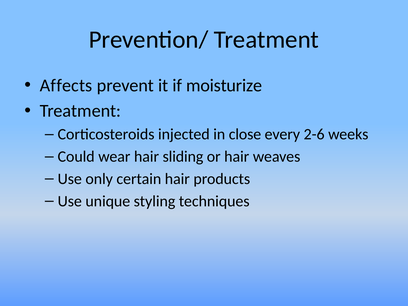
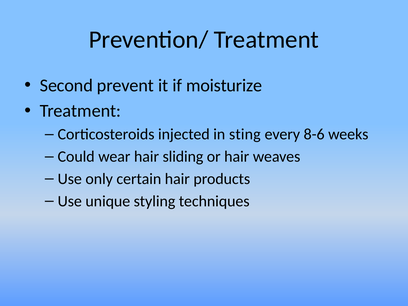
Affects: Affects -> Second (66, 86)
close: close -> sting (245, 134)
2-6: 2-6 -> 8-6 (314, 134)
